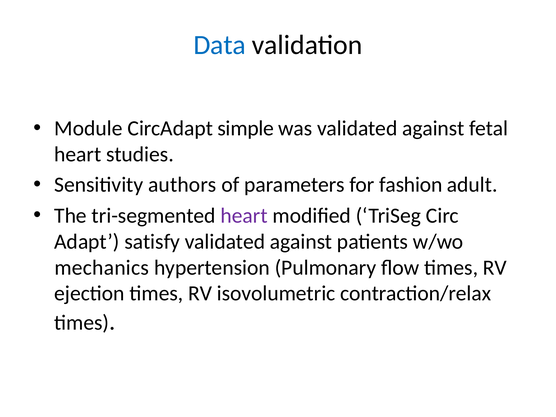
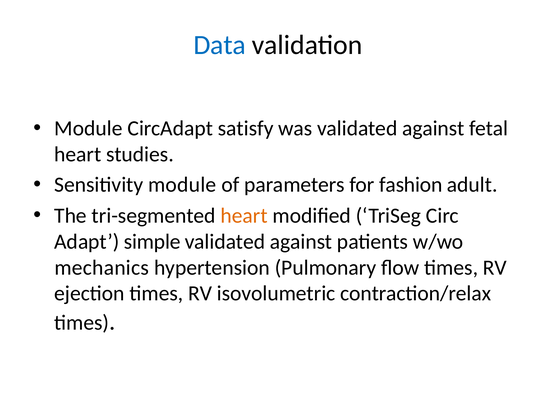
simple: simple -> satisfy (246, 128)
Sensitivity authors: authors -> module (182, 185)
heart colour: purple -> orange (244, 216)
satisfy: satisfy -> simple (152, 242)
